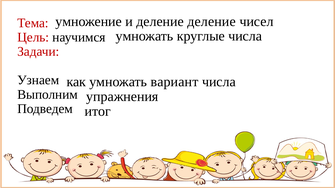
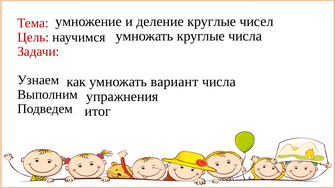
деление деление: деление -> круглые (212, 22)
